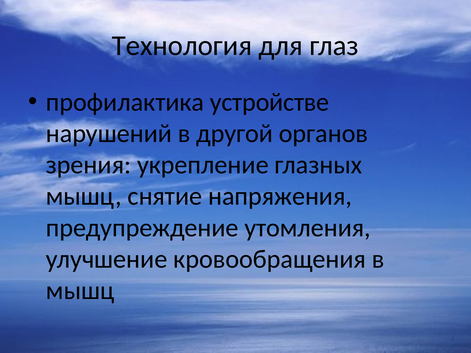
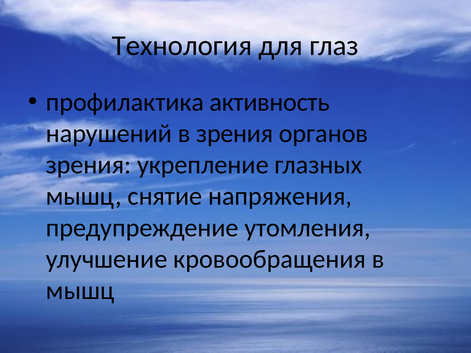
устройстве: устройстве -> активность (270, 102)
в другой: другой -> зрения (235, 134)
